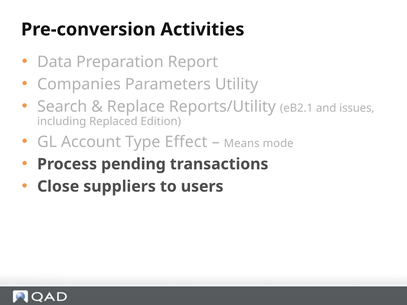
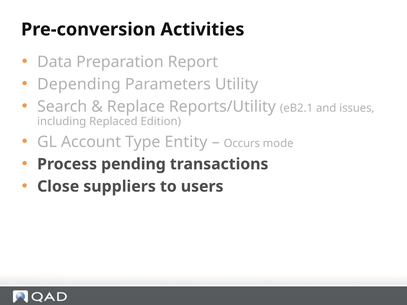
Companies: Companies -> Depending (79, 84)
Effect: Effect -> Entity (186, 142)
Means: Means -> Occurs (242, 143)
